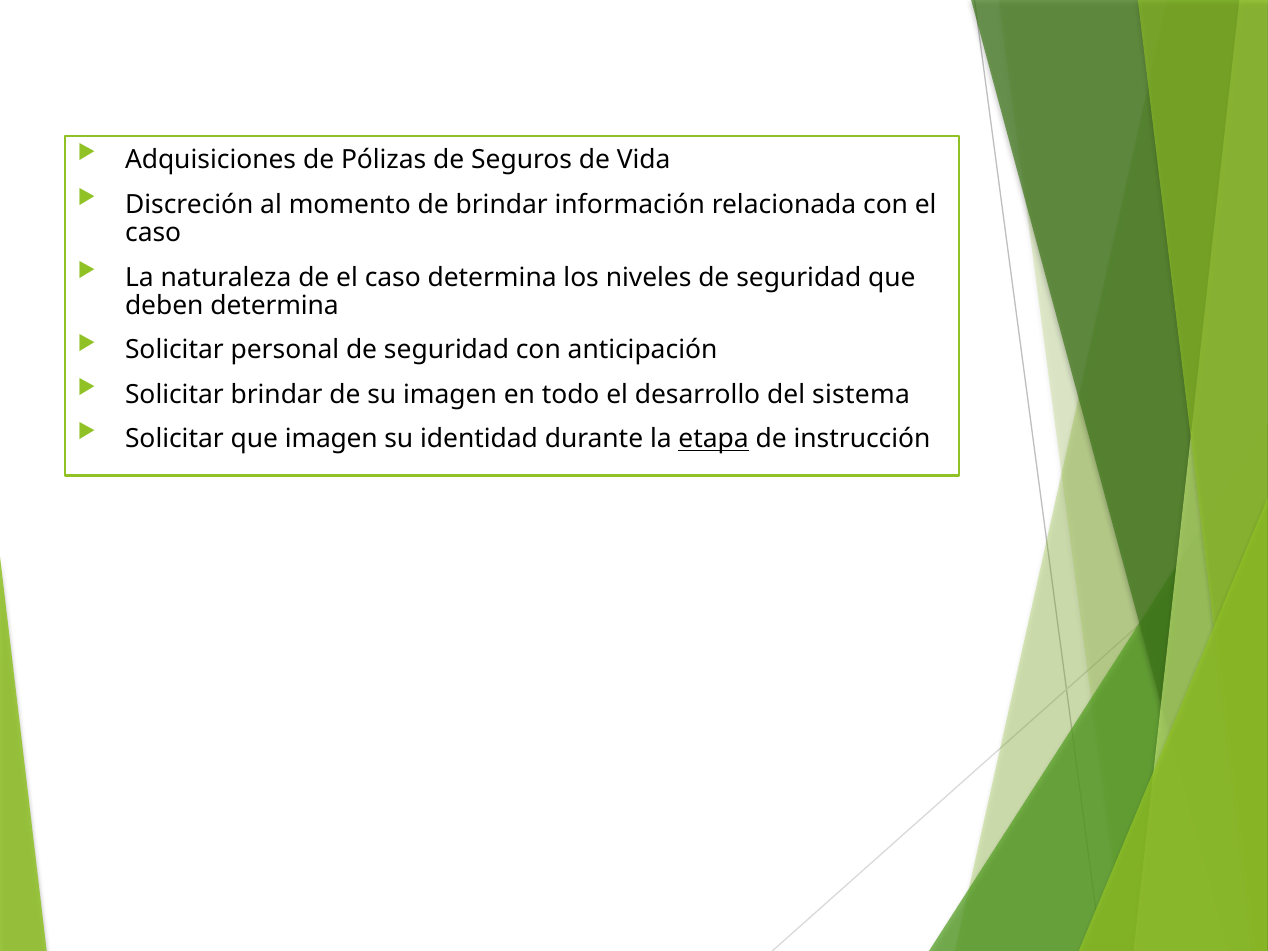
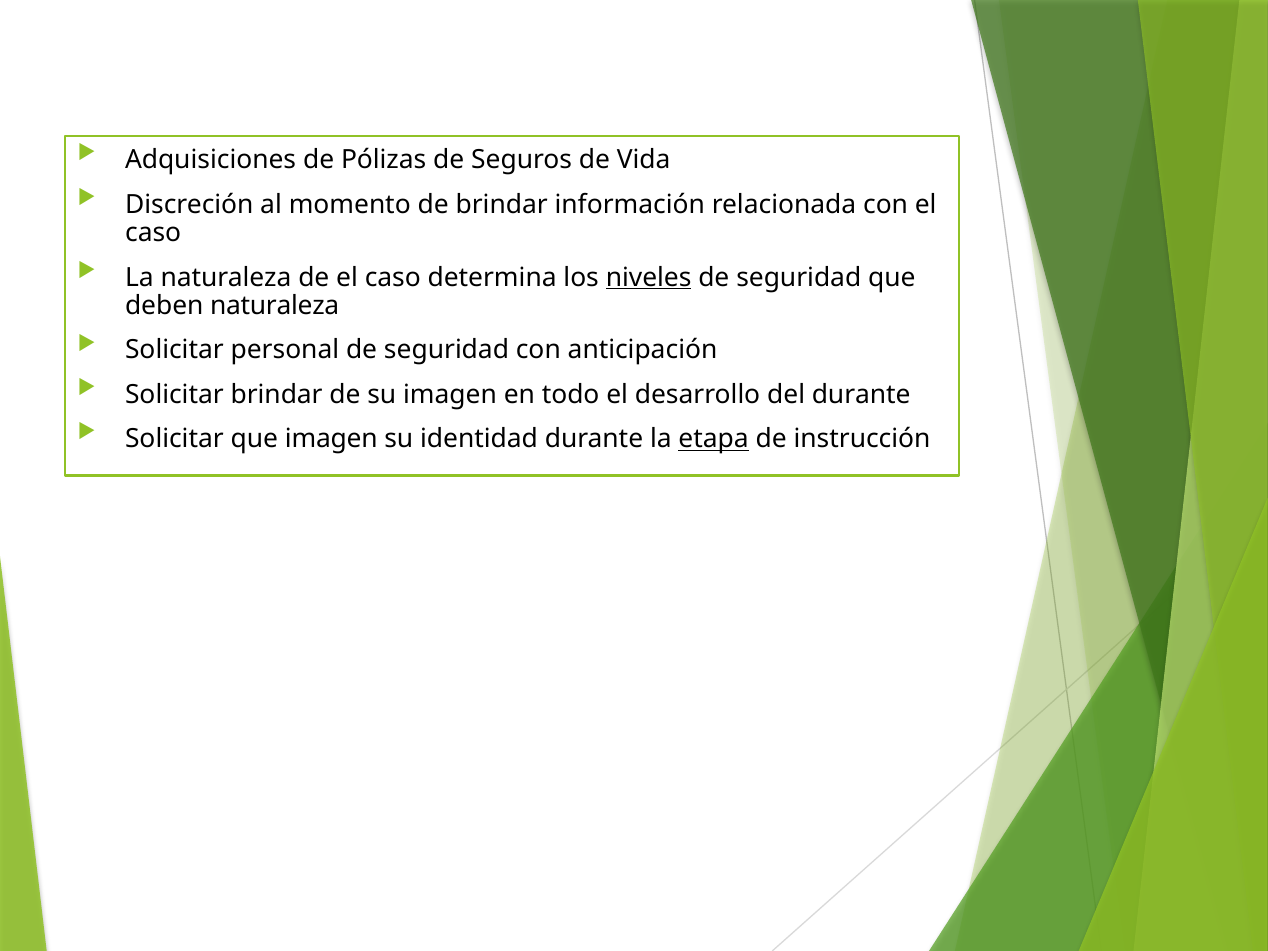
niveles underline: none -> present (649, 277)
deben determina: determina -> naturaleza (275, 306)
del sistema: sistema -> durante (861, 395)
